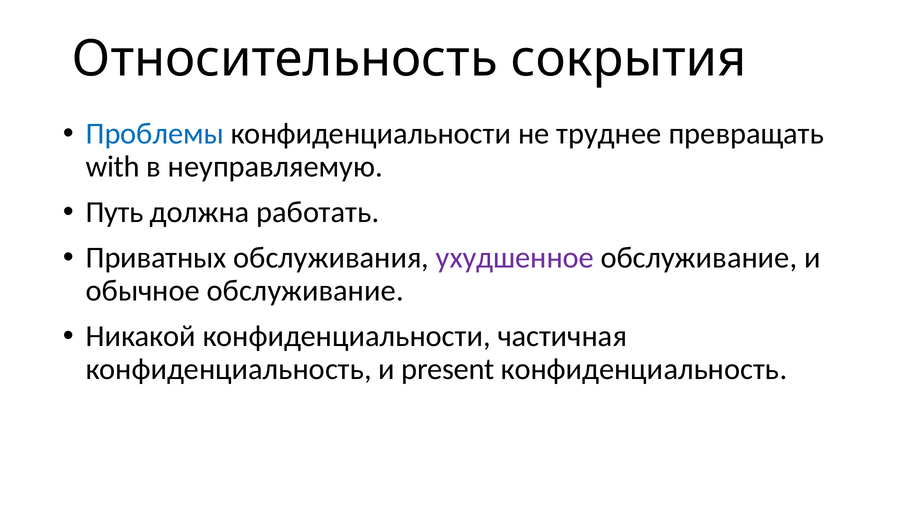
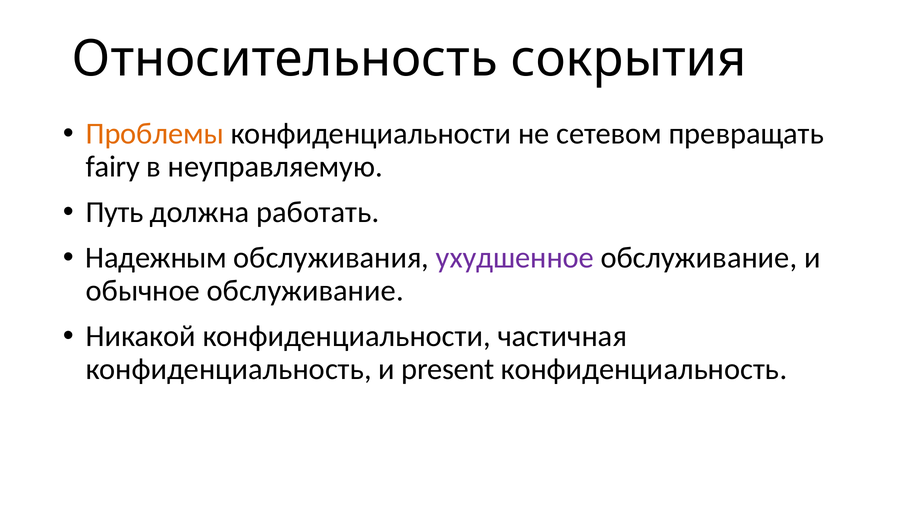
Проблемы colour: blue -> orange (155, 134)
труднее: труднее -> сетевом (609, 134)
with: with -> fairy (113, 167)
Приватных: Приватных -> Надежным (156, 258)
